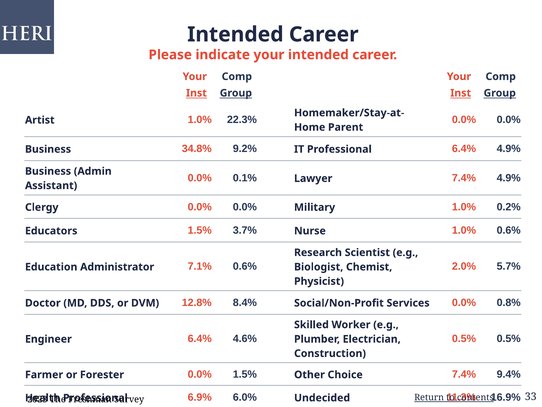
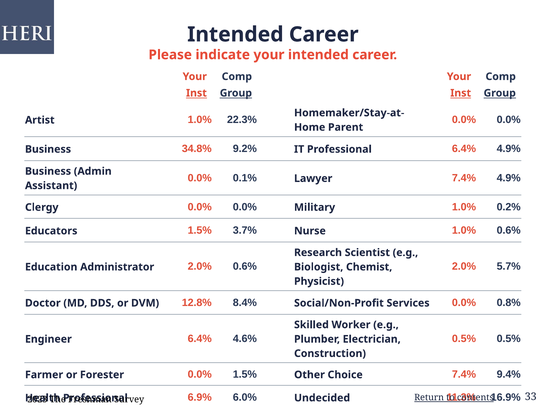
Administrator 7.1%: 7.1% -> 2.0% (200, 266)
